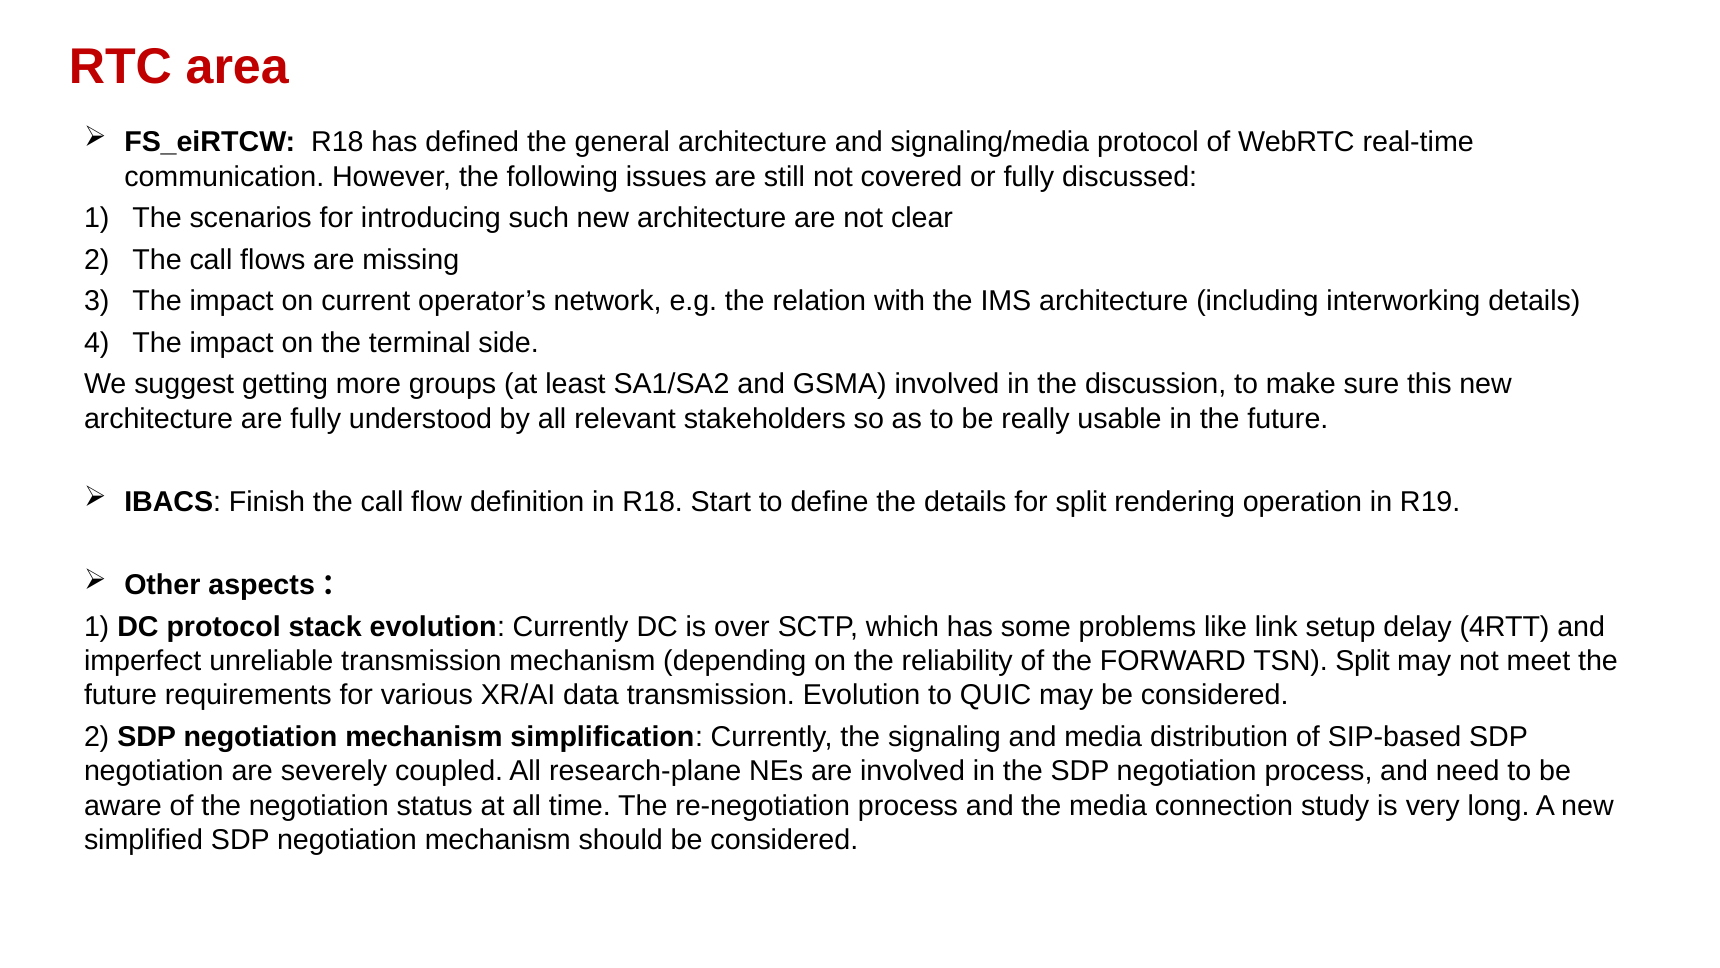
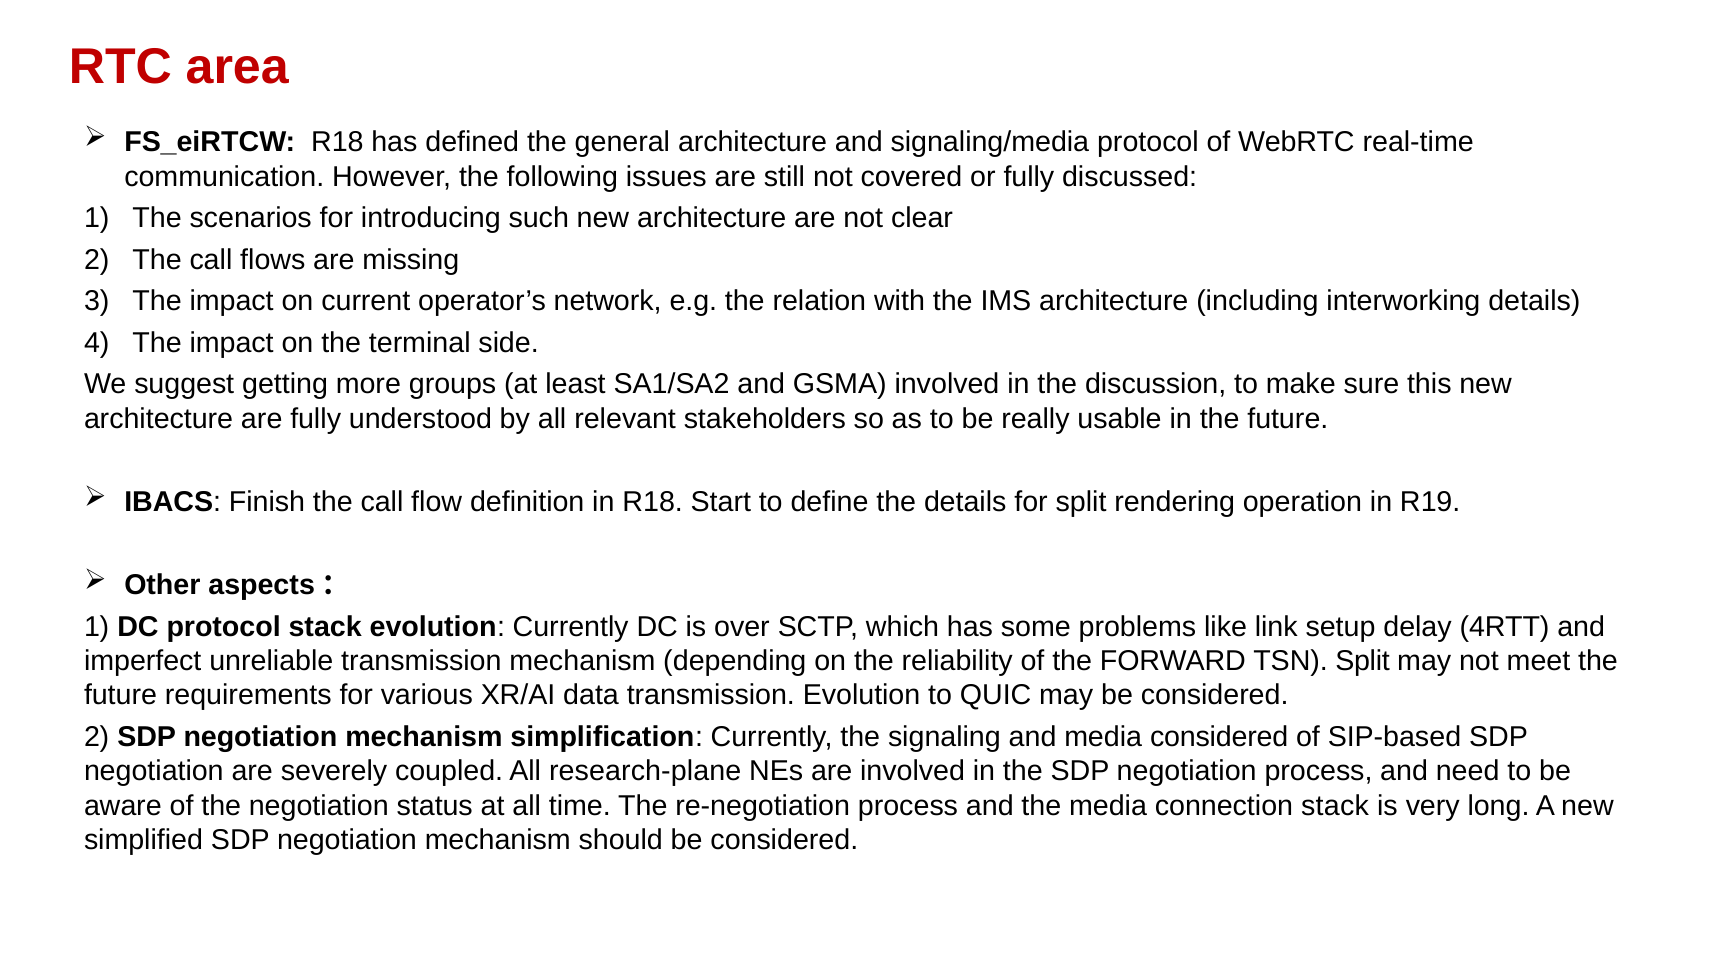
media distribution: distribution -> considered (1219, 737)
connection study: study -> stack (1335, 805)
